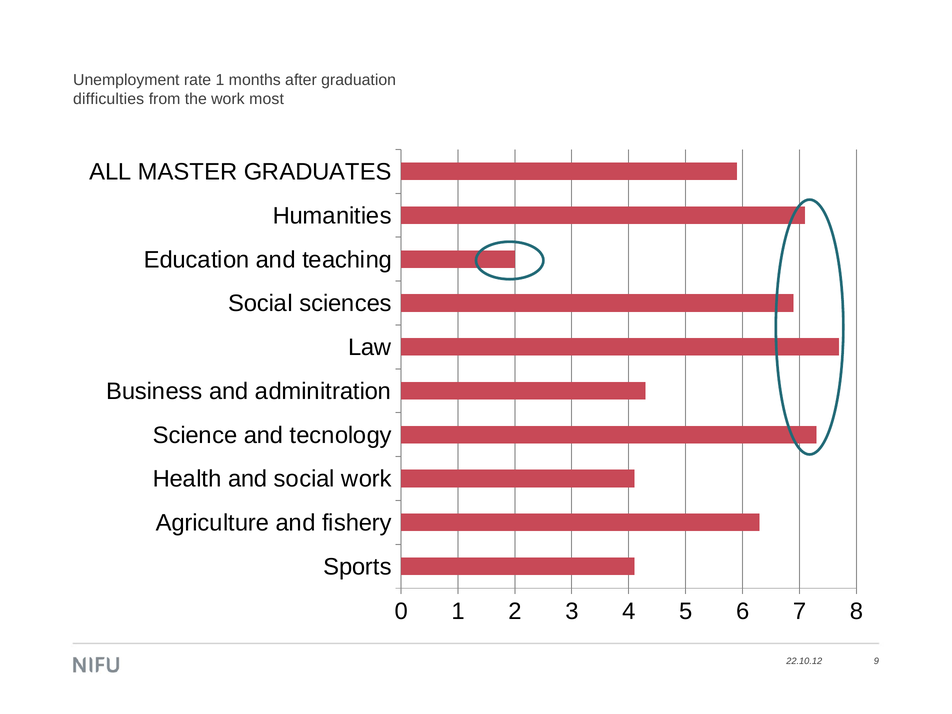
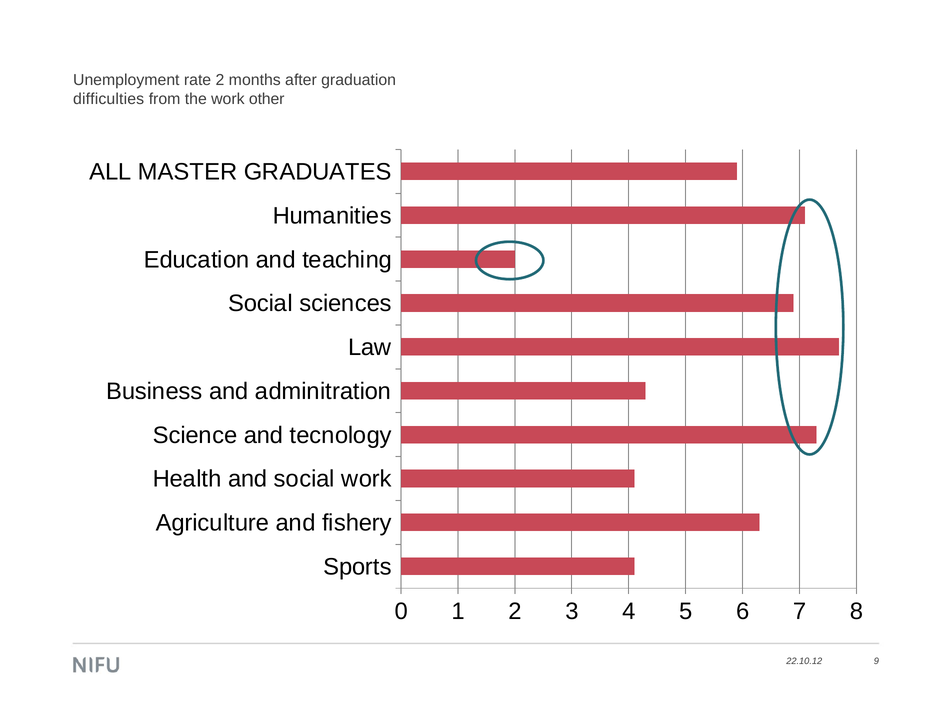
rate 1: 1 -> 2 (220, 80)
most: most -> other (267, 99)
